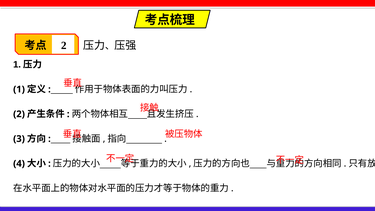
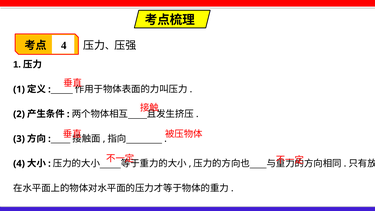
2: 2 -> 4 (64, 45)
